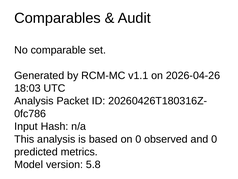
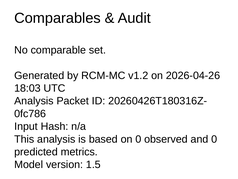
v1.1: v1.1 -> v1.2 (138, 75)
5.8: 5.8 -> 1.5 (93, 164)
